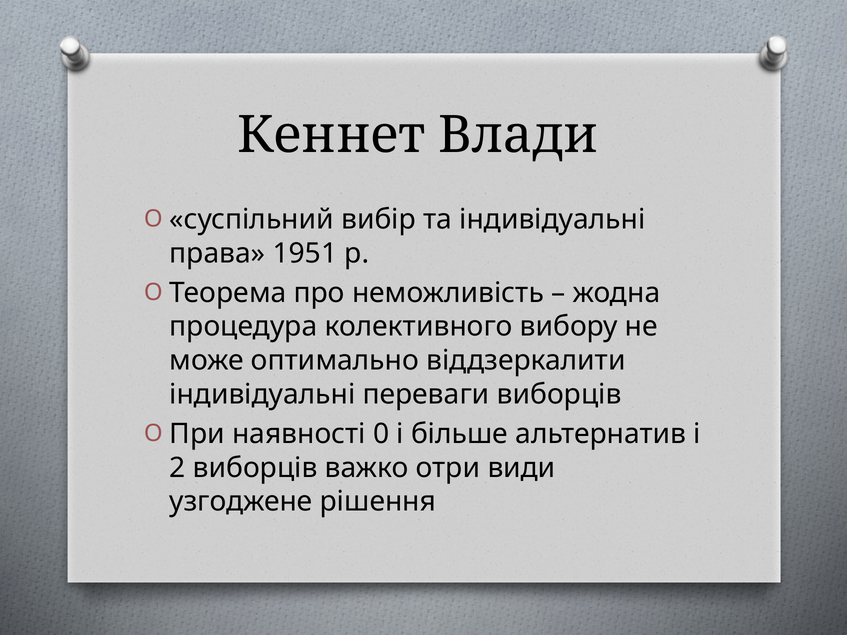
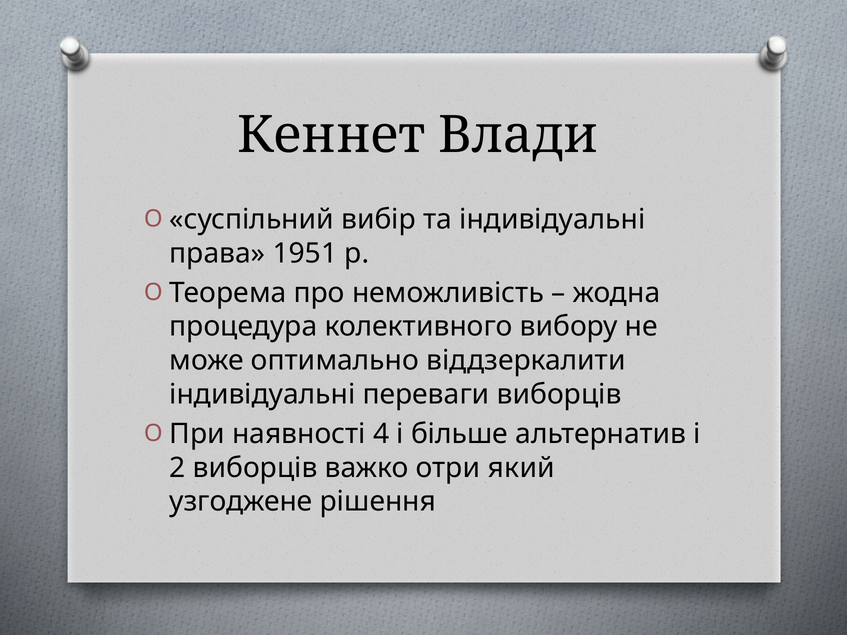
0: 0 -> 4 (381, 434)
види: види -> який (521, 468)
